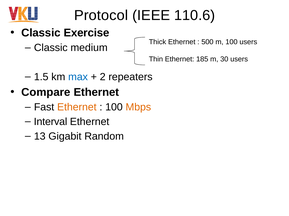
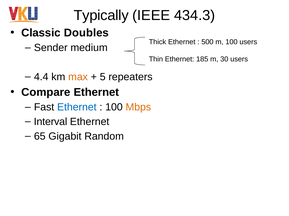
Protocol: Protocol -> Typically (101, 15)
110.6: 110.6 -> 434.3 (195, 15)
Exercise: Exercise -> Doubles (86, 33)
Classic: Classic -> Sender (51, 48)
1.5: 1.5 -> 4.4 (41, 77)
max colour: blue -> orange (78, 77)
2: 2 -> 5 (103, 77)
Ethernet colour: orange -> blue (77, 108)
13: 13 -> 65 (40, 137)
